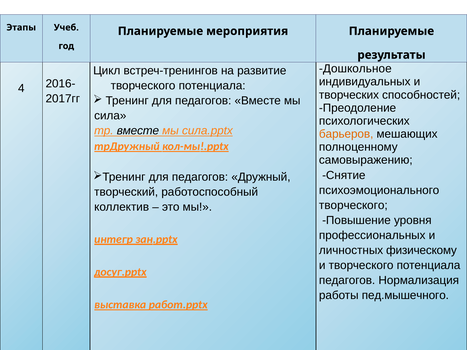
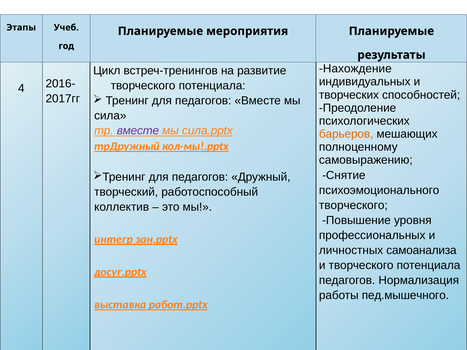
Дошкольное: Дошкольное -> Нахождение (355, 69)
вместе colour: black -> purple (138, 131)
физическому: физическому -> самоанализа (421, 250)
